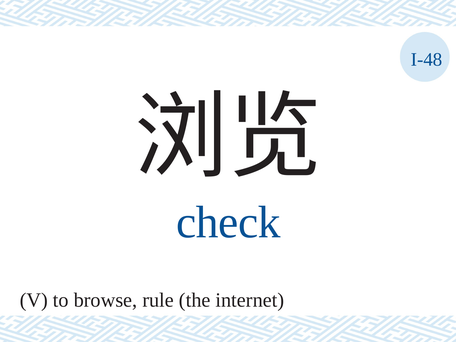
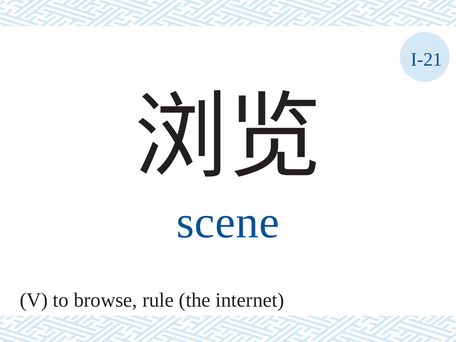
I-48: I-48 -> I-21 (427, 60)
check: check -> scene (228, 223)
